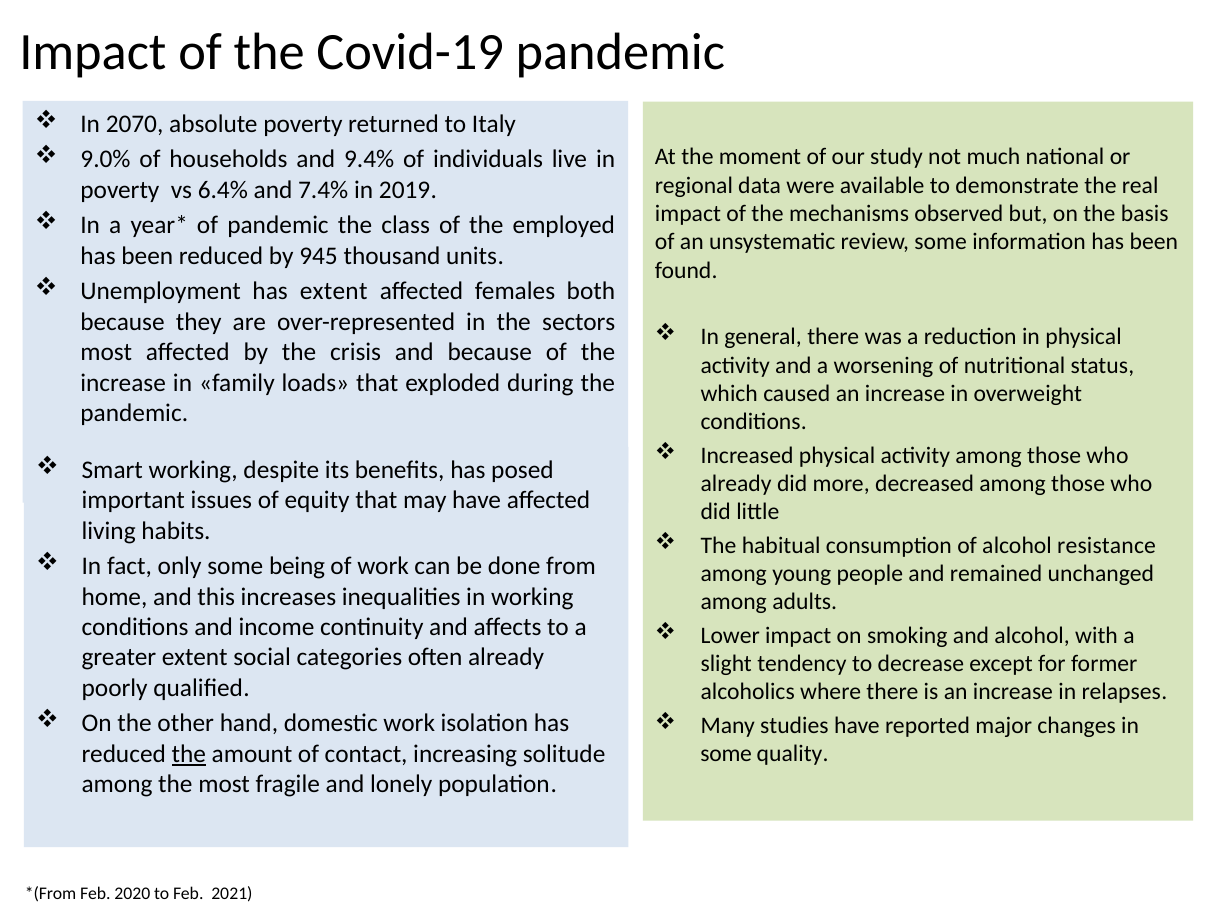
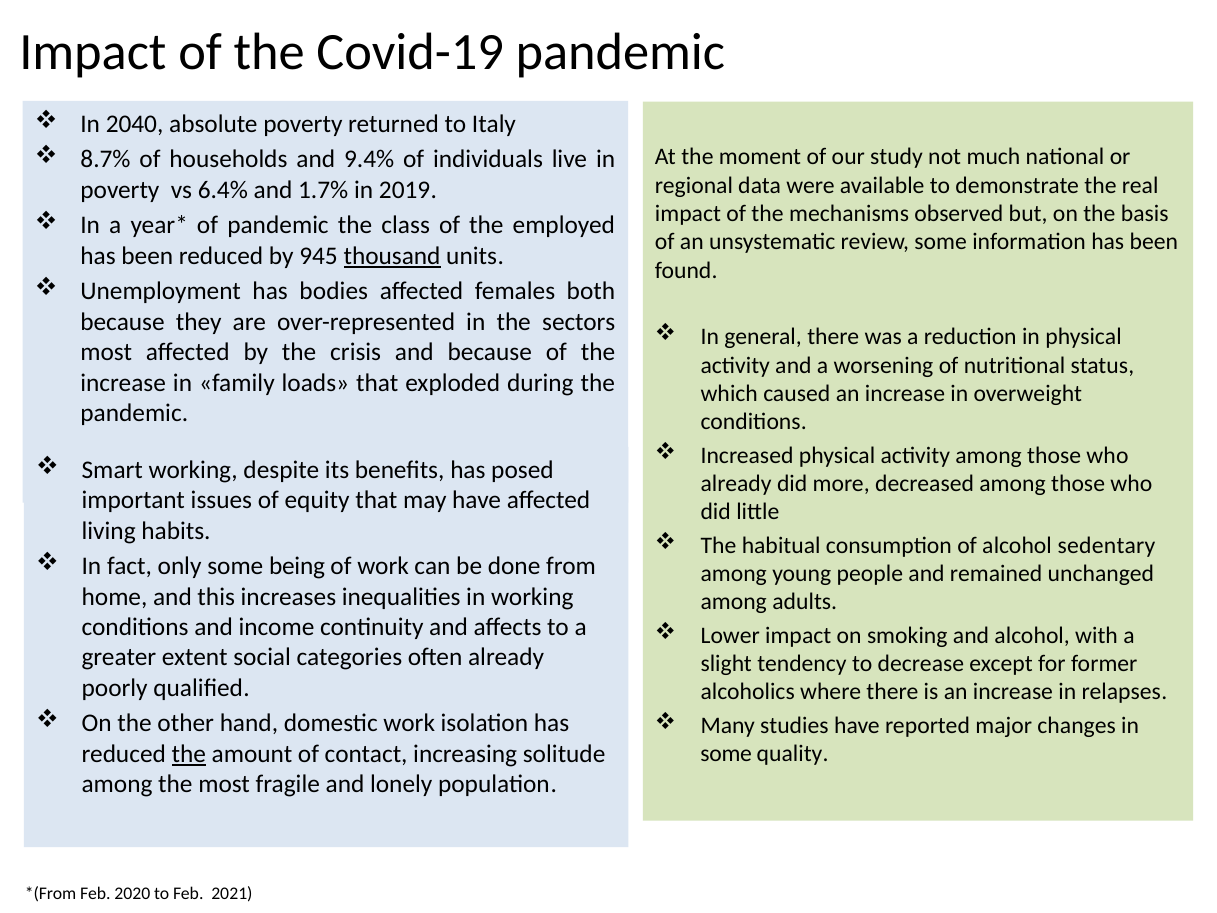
2070: 2070 -> 2040 (135, 124)
9.0%: 9.0% -> 8.7% (106, 159)
7.4%: 7.4% -> 1.7% (323, 190)
thousand underline: none -> present (392, 256)
has extent: extent -> bodies (334, 291)
resistance: resistance -> sedentary (1107, 545)
